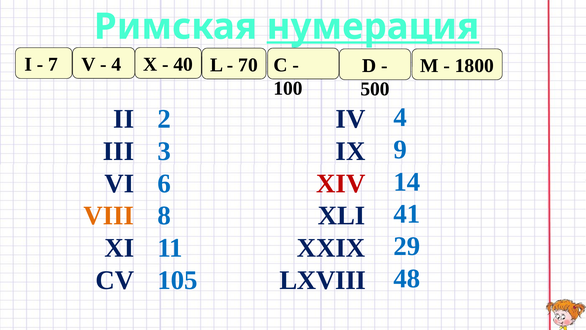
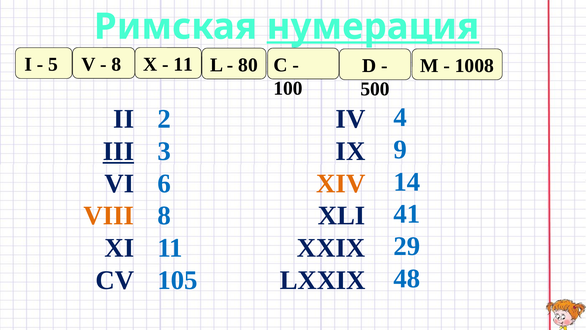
7: 7 -> 5 (53, 64)
4: 4 -> 8 (116, 64)
40: 40 -> 11 (183, 64)
70: 70 -> 80 (248, 65)
1800: 1800 -> 1008 (474, 66)
III underline: none -> present (118, 151)
XIV colour: red -> orange (341, 183)
LXVIII: LXVIII -> LXXIX (323, 280)
